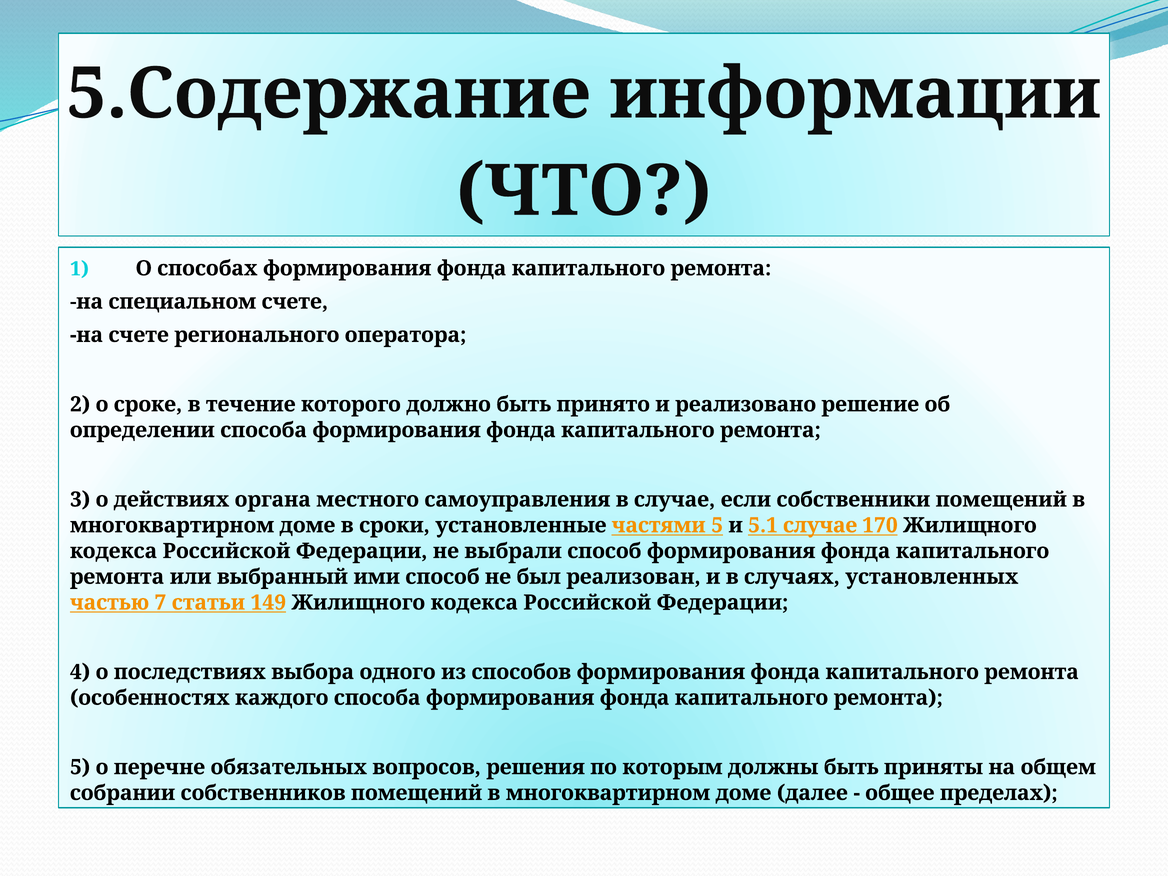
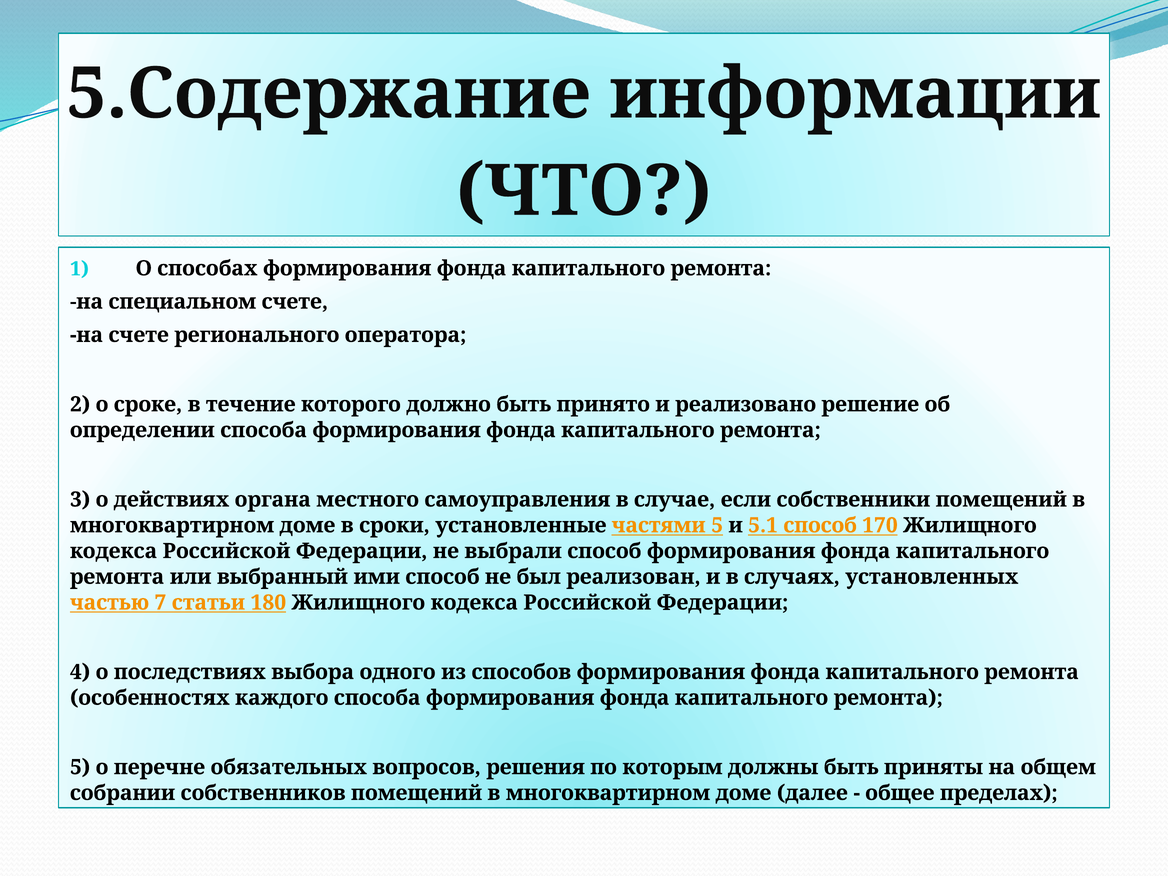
5.1 случае: случае -> способ (820, 525)
149: 149 -> 180 (268, 603)
